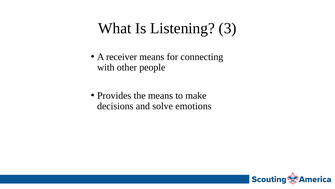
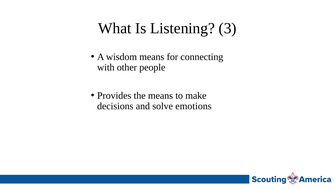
receiver: receiver -> wisdom (122, 57)
